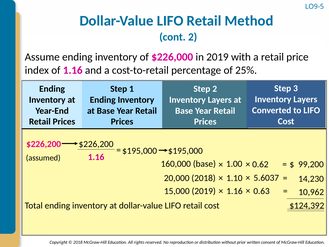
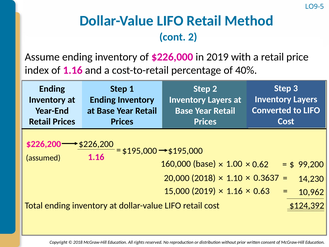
25%: 25% -> 40% (246, 70)
5.6037: 5.6037 -> 0.3637 (266, 178)
